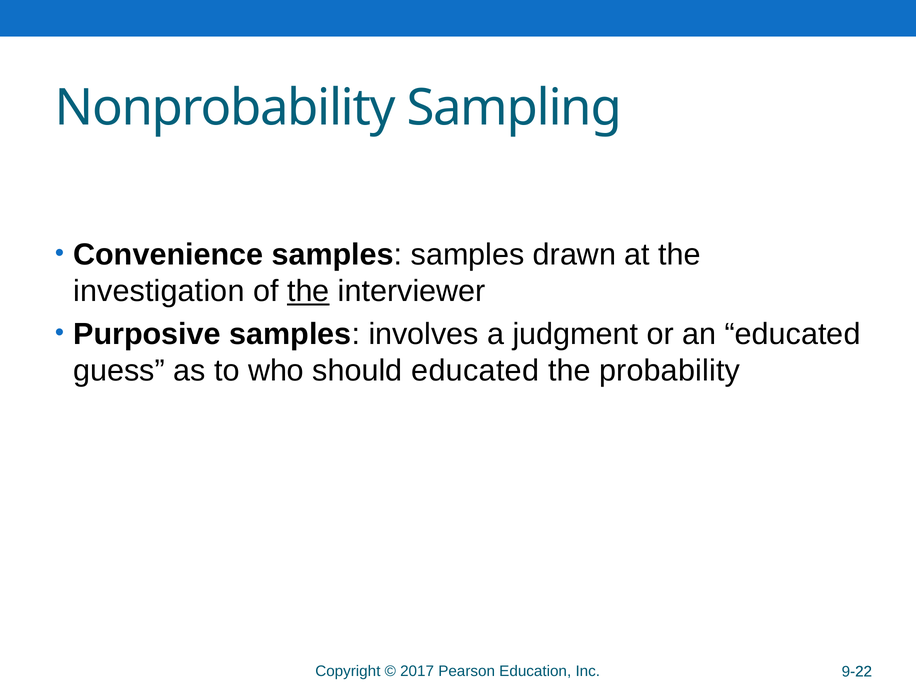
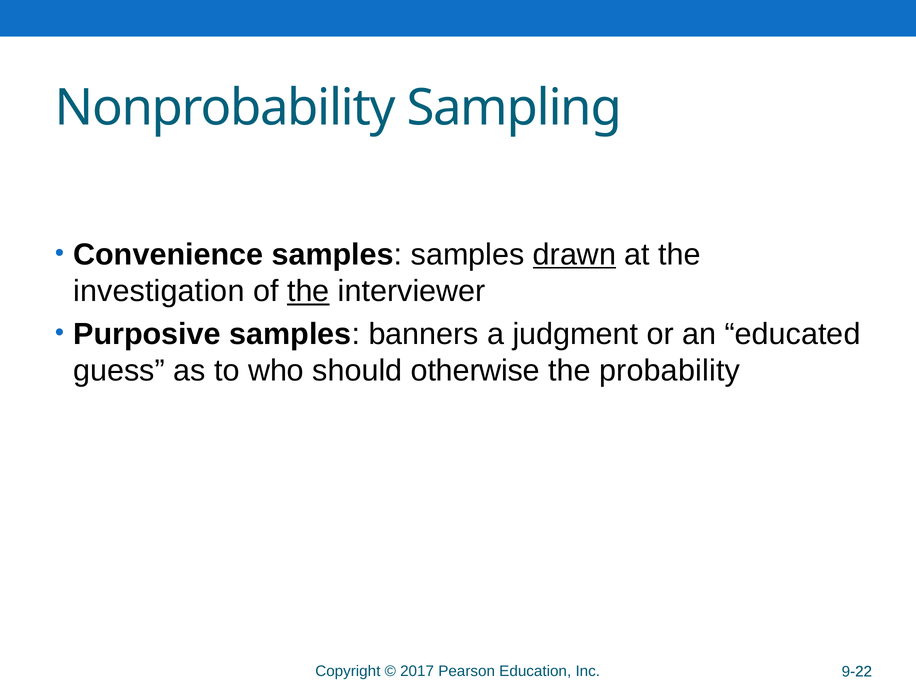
drawn underline: none -> present (574, 255)
involves: involves -> banners (424, 334)
should educated: educated -> otherwise (475, 371)
